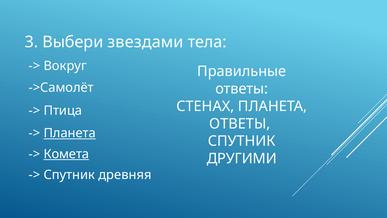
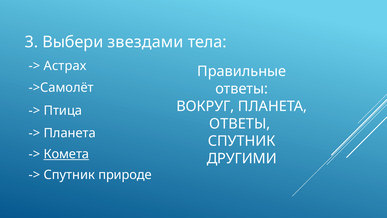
Вокруг: Вокруг -> Астрах (65, 66)
СТЕНАХ: СТЕНАХ -> ВОКРУГ (205, 106)
Планета underline: present -> none (70, 133)
древняя: древняя -> природе (125, 175)
